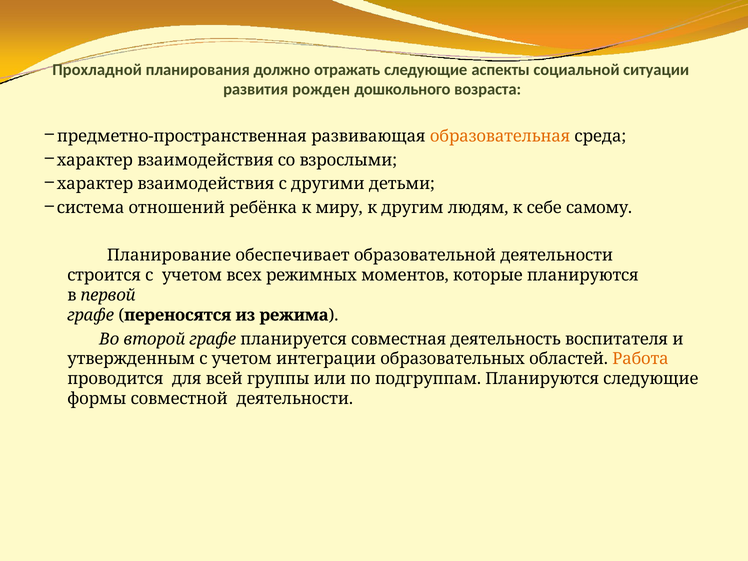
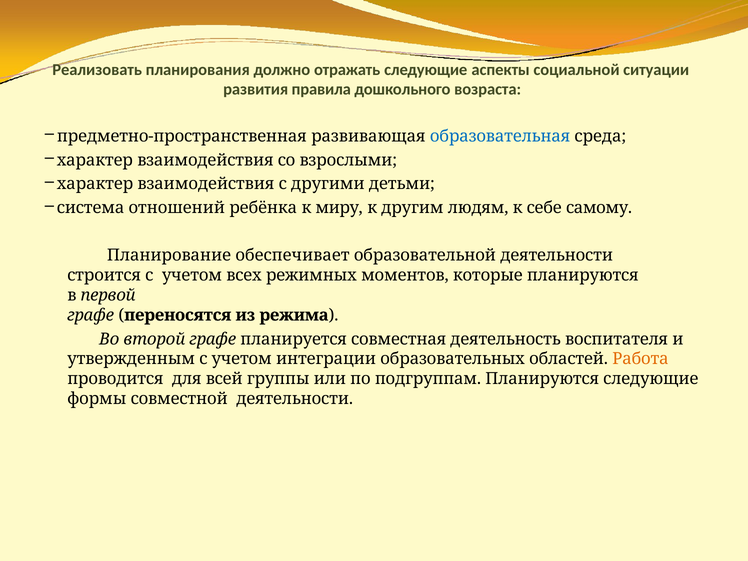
Прохладной: Прохладной -> Реализовать (97, 70)
рожден: рожден -> правила (321, 89)
образовательная colour: orange -> blue (500, 136)
